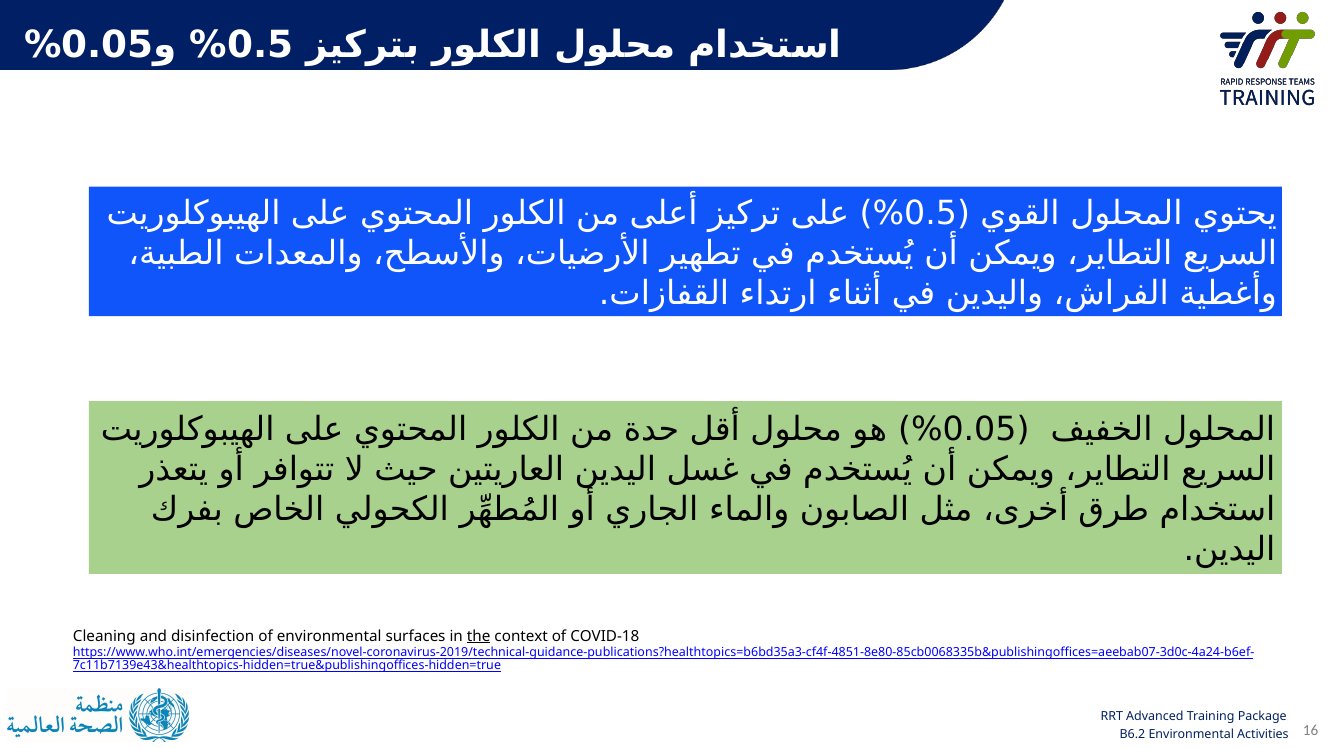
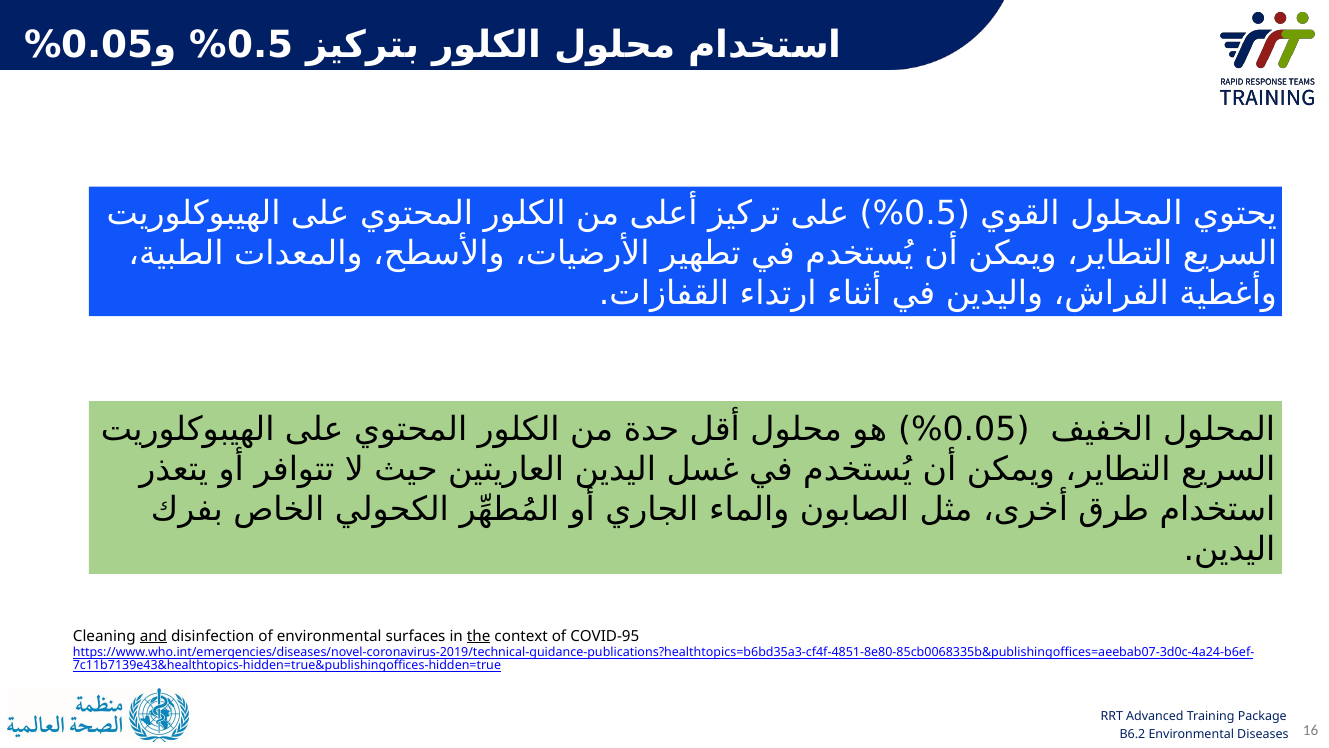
and underline: none -> present (153, 636)
COVID-18: COVID-18 -> COVID-95 (605, 636)
Activities: Activities -> Diseases (1263, 734)
